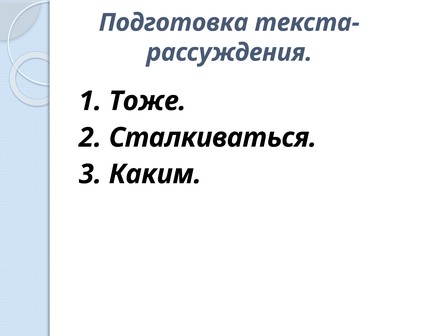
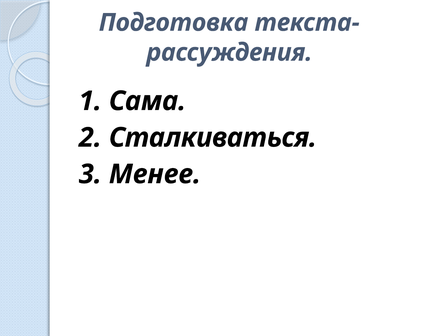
Тоже: Тоже -> Сама (147, 101)
Каким: Каким -> Менее (155, 174)
